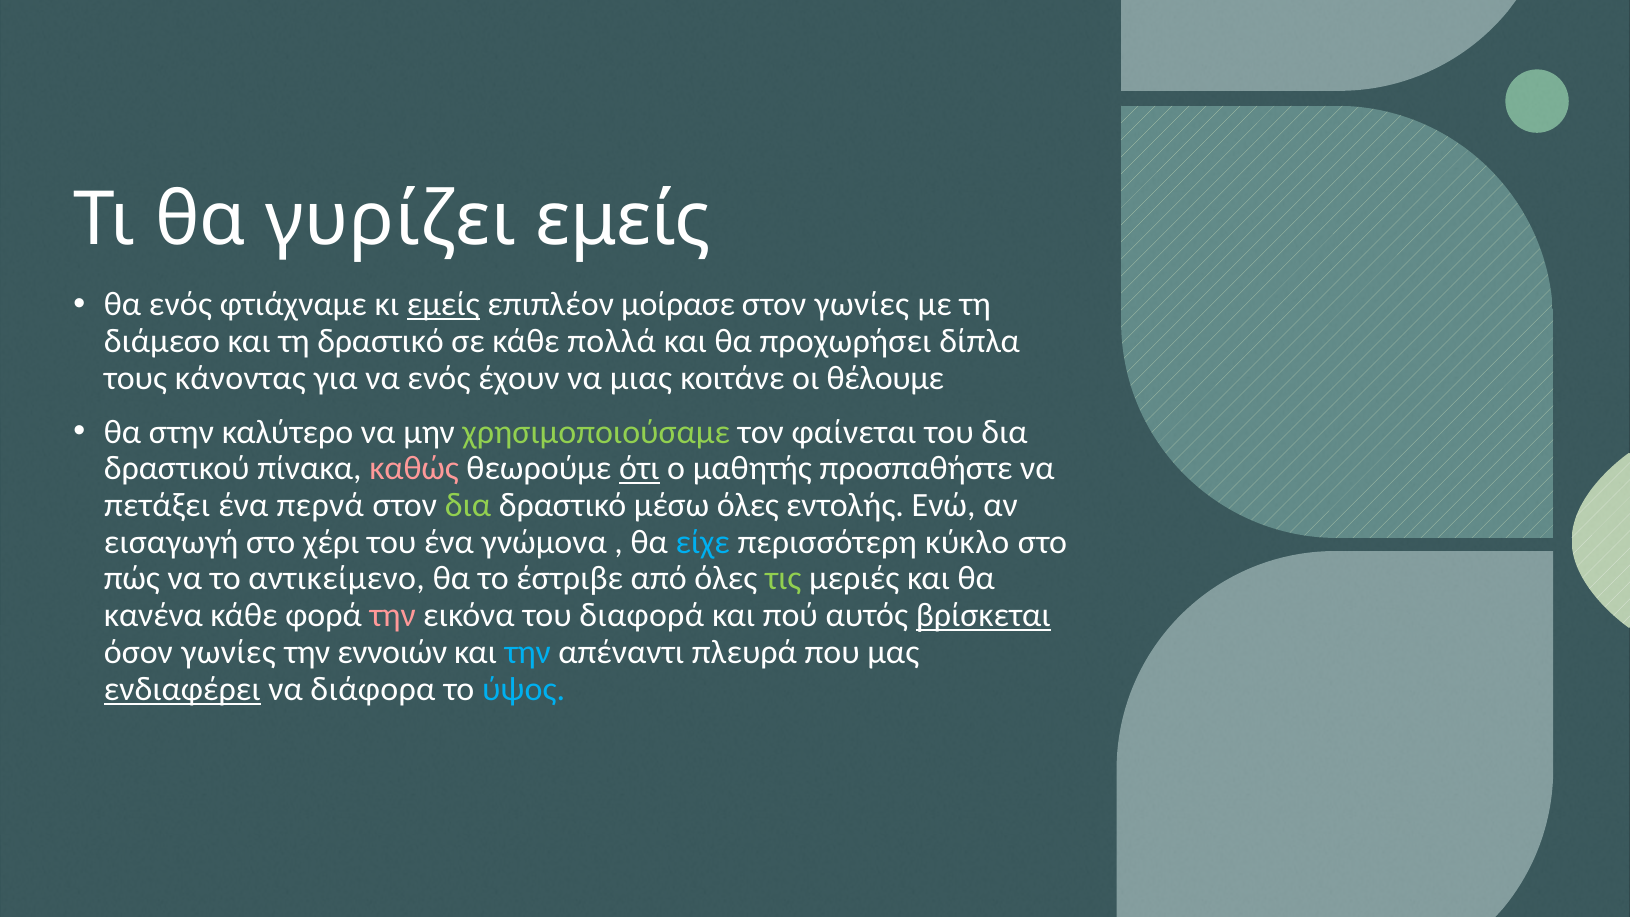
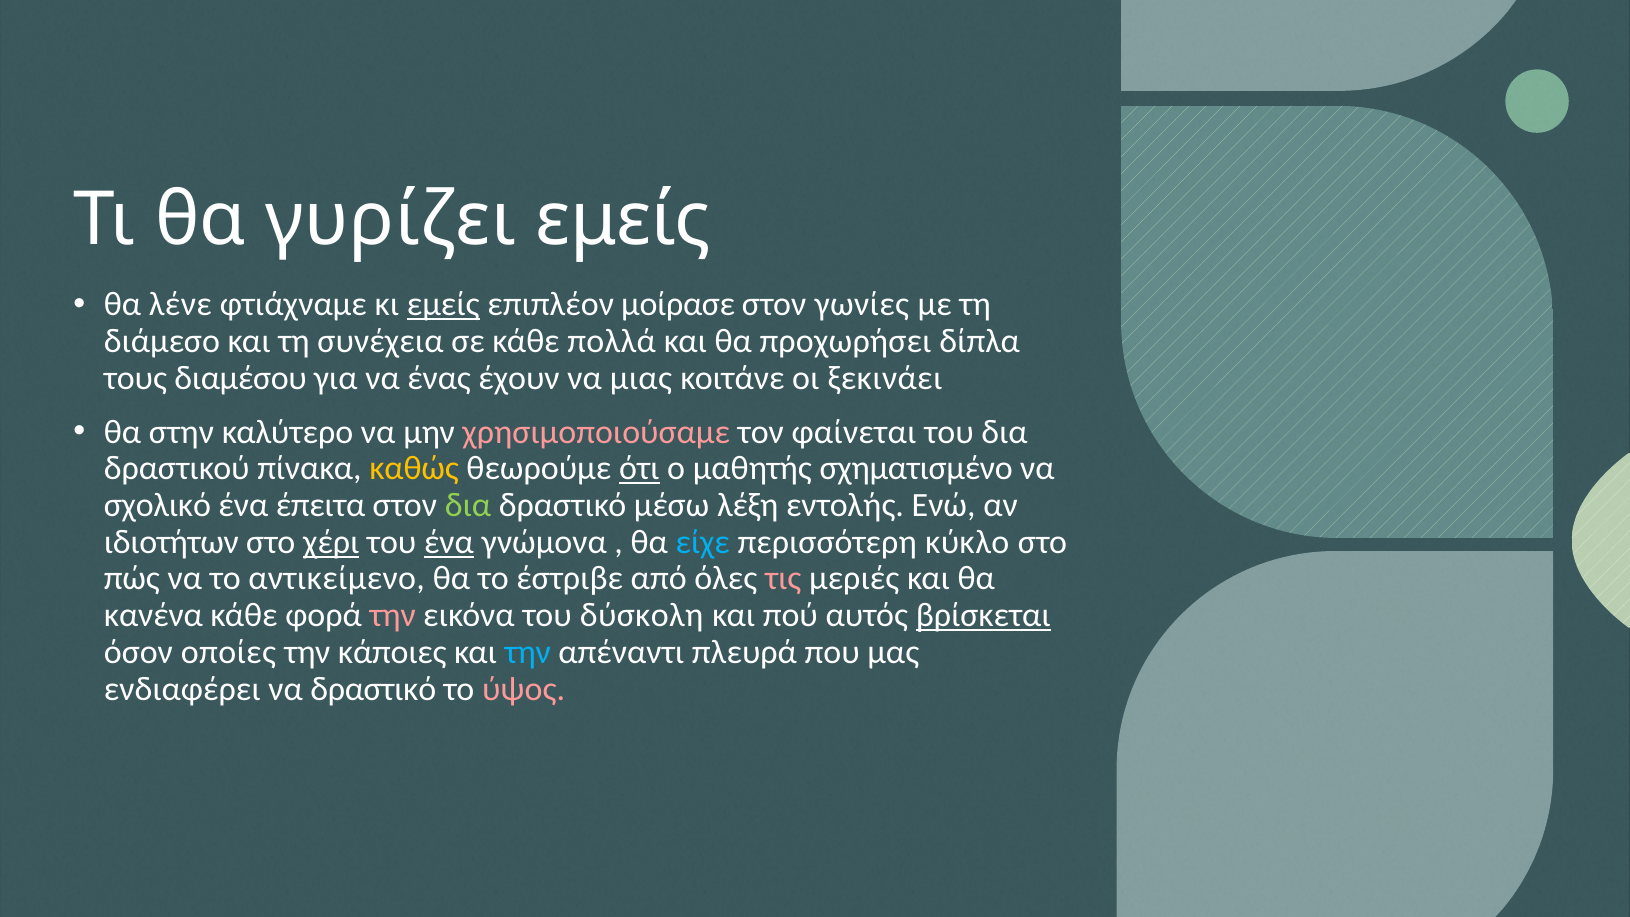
θα ενός: ενός -> λένε (180, 305)
τη δραστικό: δραστικό -> συνέχεια (380, 341)
κάνοντας: κάνοντας -> διαμέσου (241, 378)
να ενός: ενός -> ένας (439, 378)
θέλουμε: θέλουμε -> ξεκινάει (885, 378)
χρησιμοποιούσαμε colour: light green -> pink (596, 432)
καθώς colour: pink -> yellow (414, 468)
προσπαθήστε: προσπαθήστε -> σχηματισμένο (916, 468)
πετάξει: πετάξει -> σχολικό (157, 505)
περνά: περνά -> έπειτα (321, 505)
μέσω όλες: όλες -> λέξη (748, 505)
εισαγωγή: εισαγωγή -> ιδιοτήτων (171, 542)
χέρι underline: none -> present (331, 542)
ένα underline: none -> present (449, 542)
τις colour: light green -> pink (783, 579)
διαφορά: διαφορά -> δύσκολη (642, 615)
όσον γωνίες: γωνίες -> οποίες (228, 652)
εννοιών: εννοιών -> κάποιες (392, 652)
ενδιαφέρει underline: present -> none (182, 689)
να διάφορα: διάφορα -> δραστικό (373, 689)
ύψος colour: light blue -> pink (524, 689)
